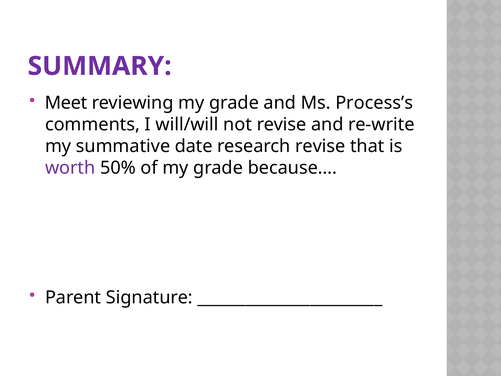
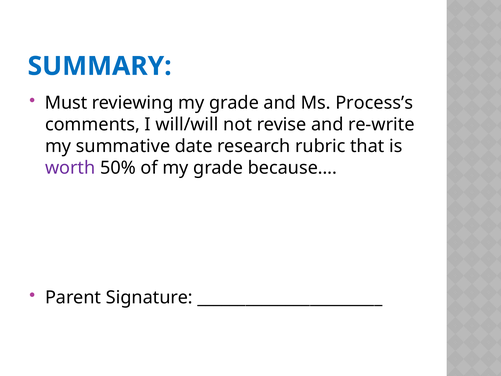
SUMMARY colour: purple -> blue (100, 66)
Meet: Meet -> Must (66, 103)
research revise: revise -> rubric (320, 146)
